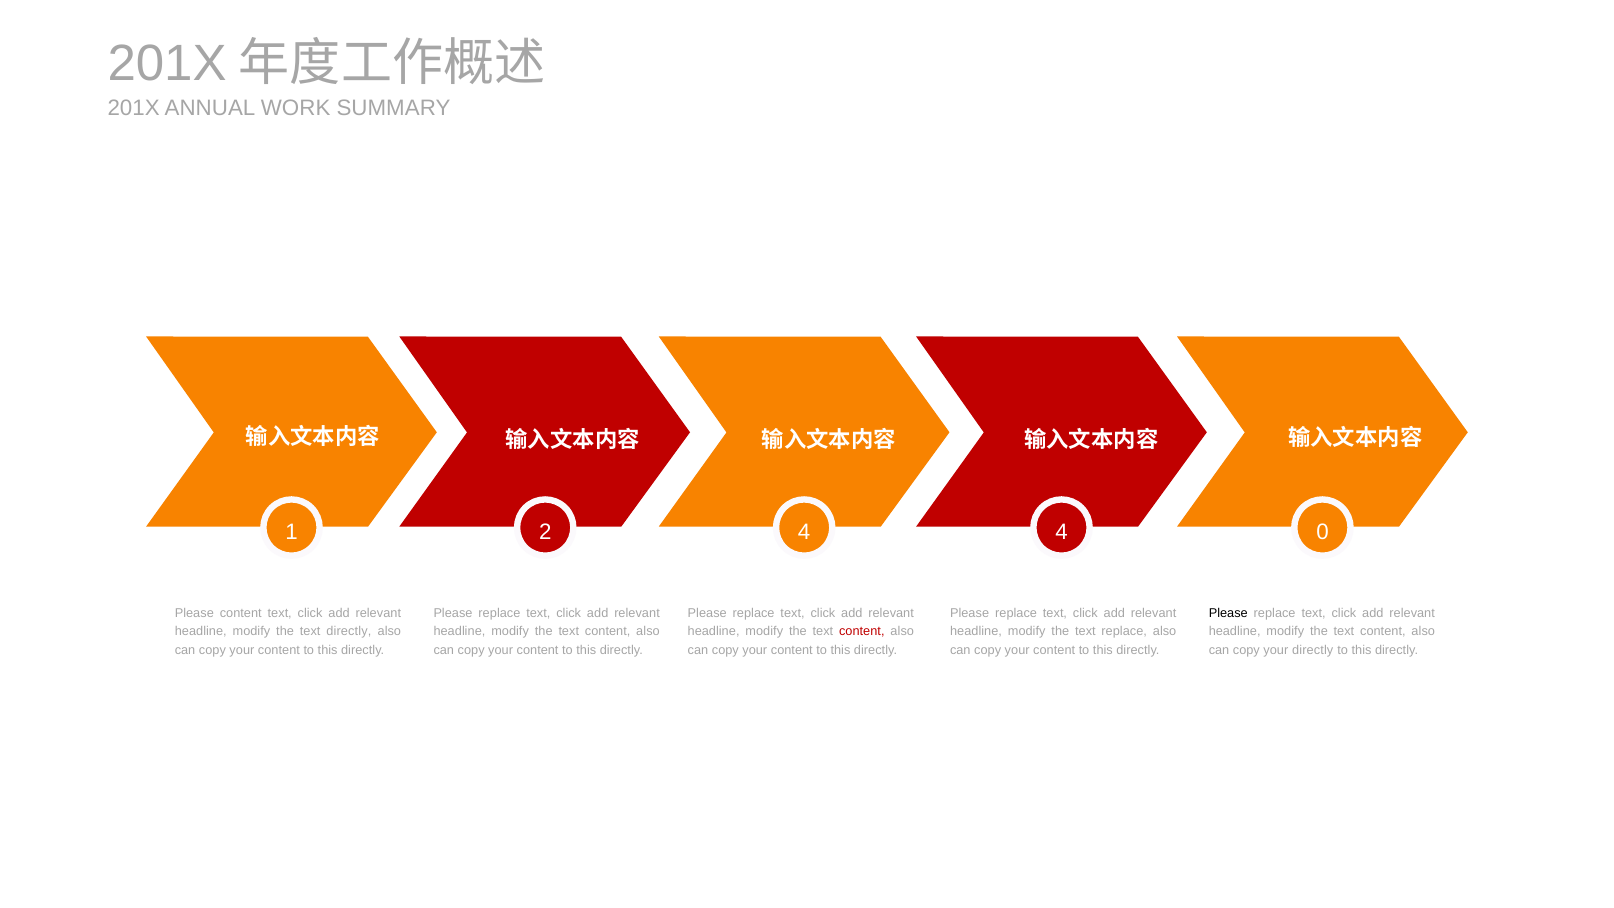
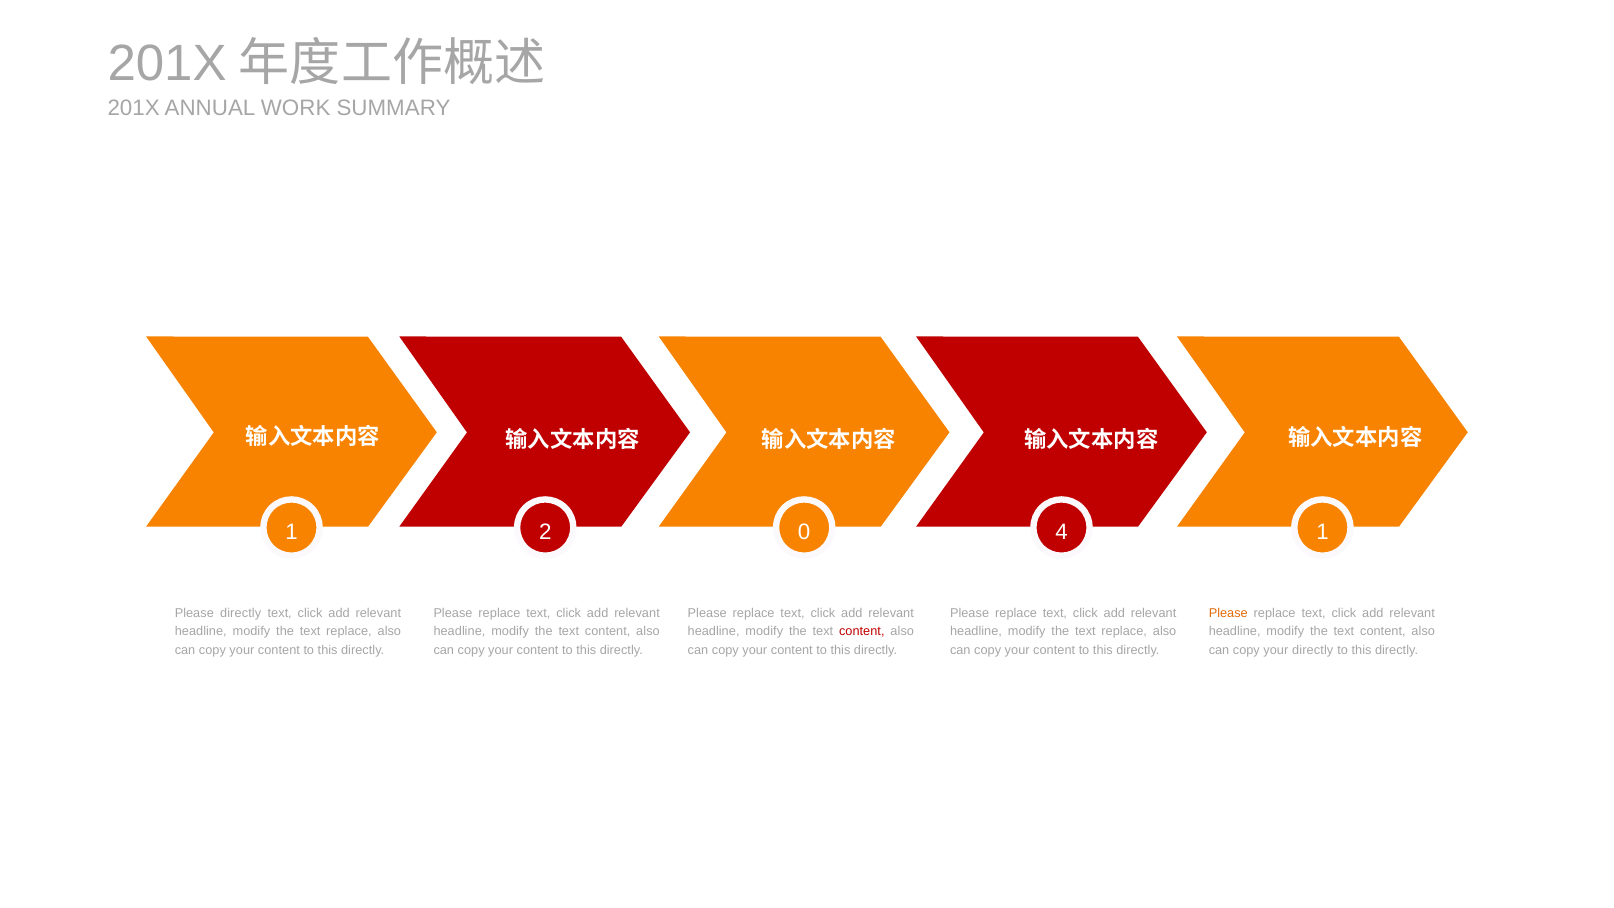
2 4: 4 -> 0 (804, 532)
4 0: 0 -> 1 (1322, 532)
Please content: content -> directly (241, 613)
Please colour: black -> orange (1228, 613)
directly: directly -> replace (349, 632)
